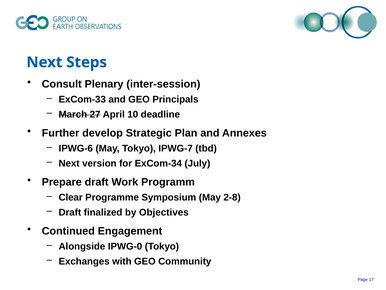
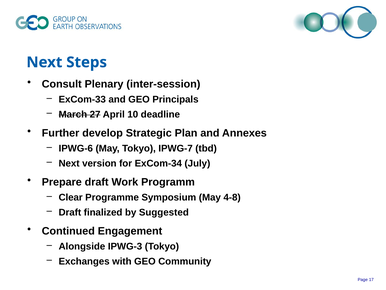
2-8: 2-8 -> 4-8 (232, 197)
Objectives: Objectives -> Suggested (164, 212)
IPWG-0: IPWG-0 -> IPWG-3 (125, 246)
